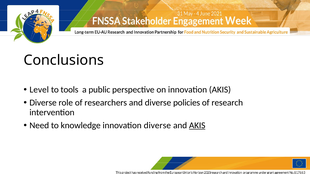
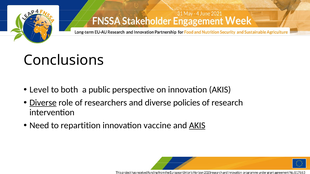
tools: tools -> both (69, 90)
Diverse underline: none -> present (43, 103)
knowledge: knowledge -> repartition (81, 126)
innovation diverse: diverse -> vaccine (157, 126)
